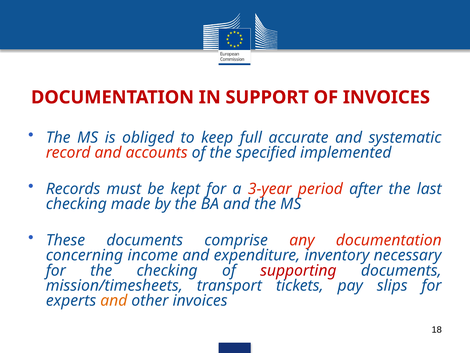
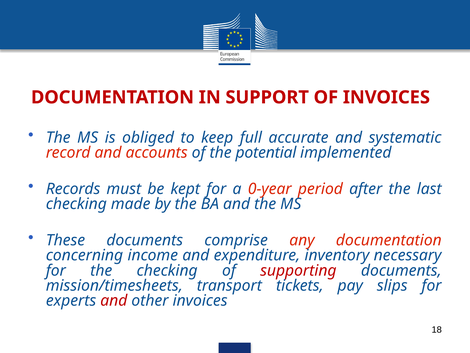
specified: specified -> potential (266, 152)
3-year: 3-year -> 0-year (270, 189)
and colour: orange -> red (114, 300)
